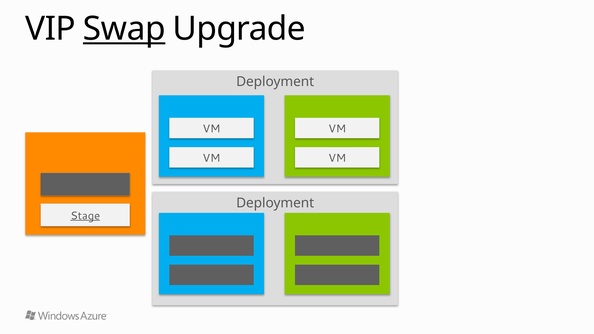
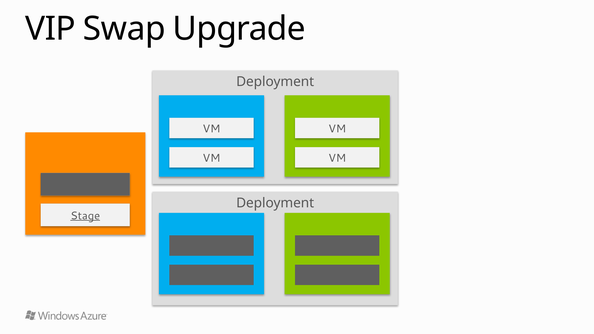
Swap underline: present -> none (124, 29)
